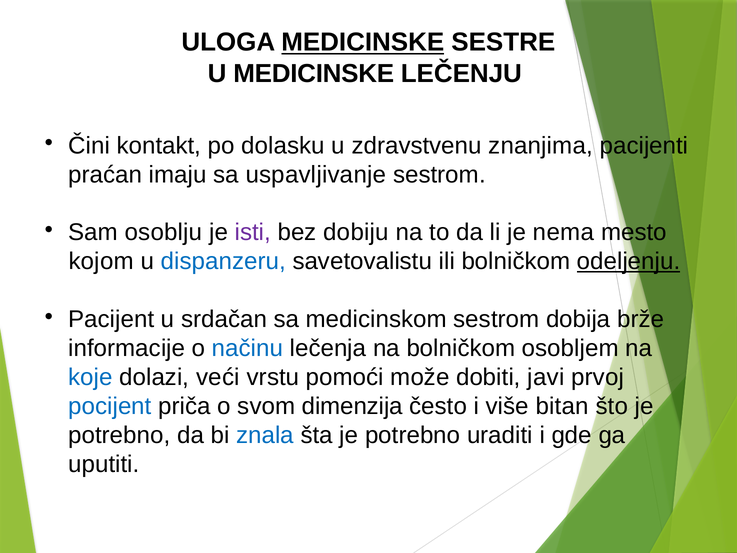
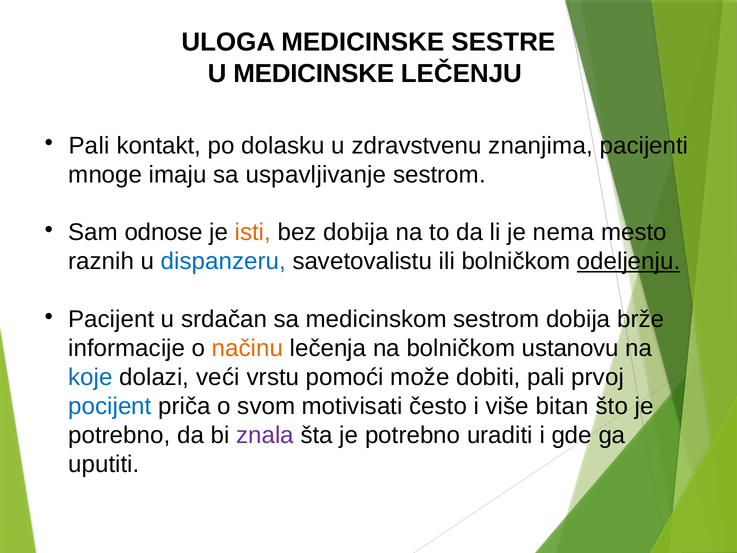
MEDICINSKE underline: present -> none (363, 42)
Čini: Čini -> Pali (89, 146)
praćan: praćan -> mnoge (105, 174)
osoblju: osoblju -> odnose (164, 232)
isti colour: purple -> orange (253, 232)
bez dobiju: dobiju -> dobija (356, 232)
kojom: kojom -> raznih (101, 261)
načinu colour: blue -> orange (248, 348)
osobljem: osobljem -> ustanovu (570, 348)
dobiti javi: javi -> pali (546, 377)
dimenzija: dimenzija -> motivisati (352, 406)
znala colour: blue -> purple (265, 435)
